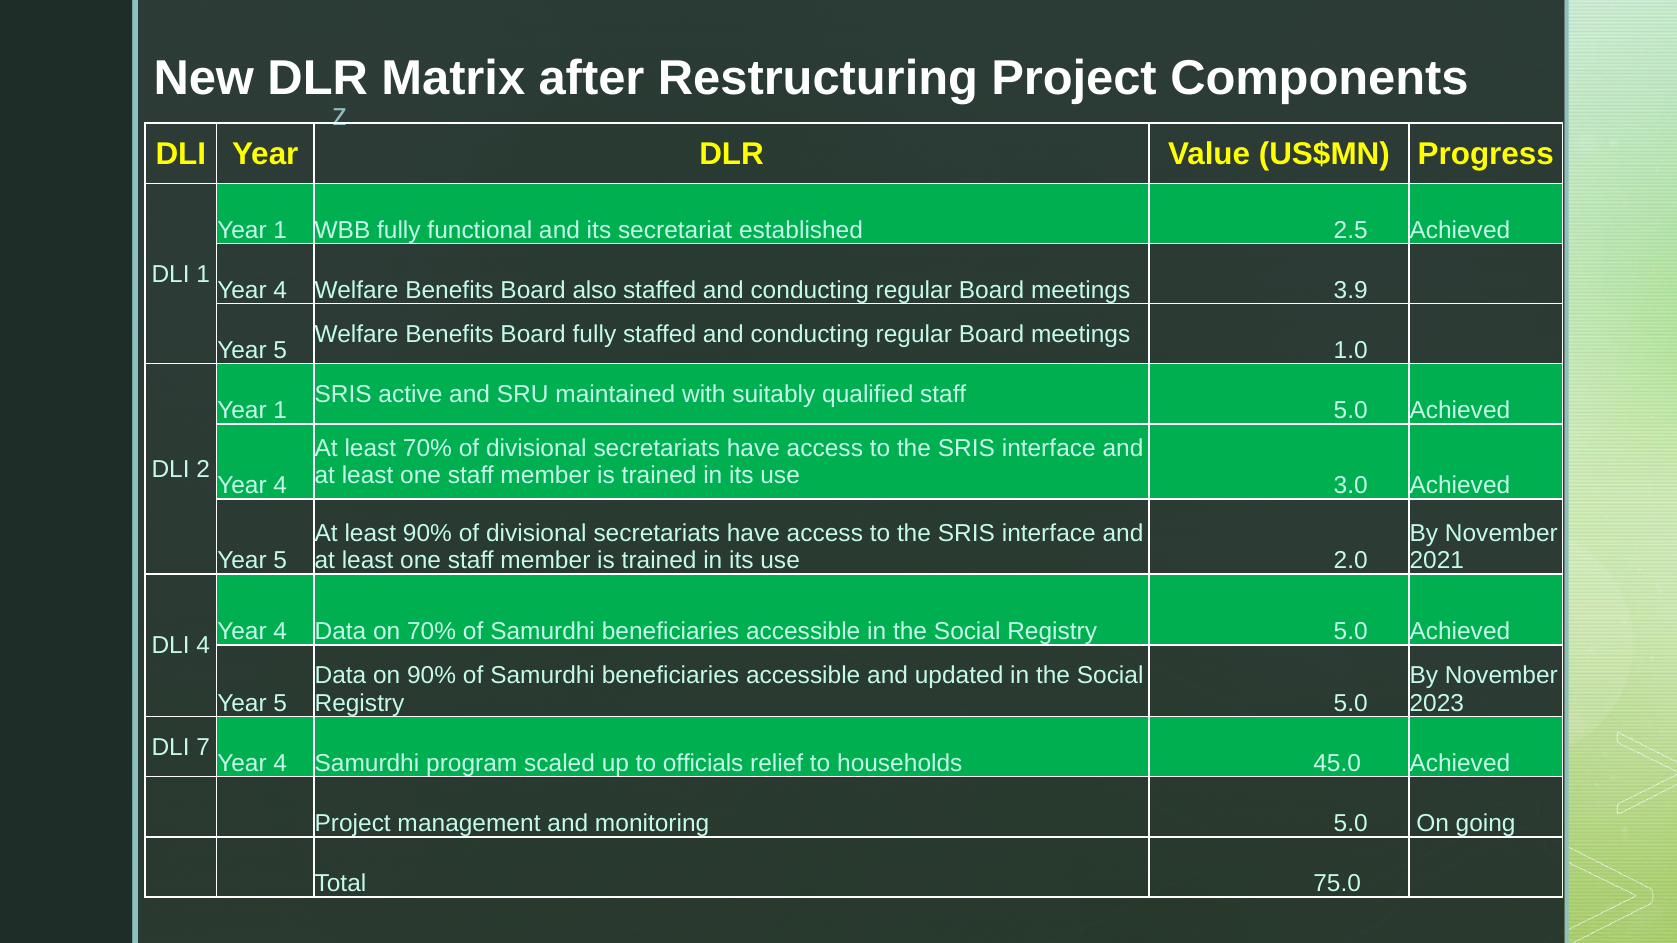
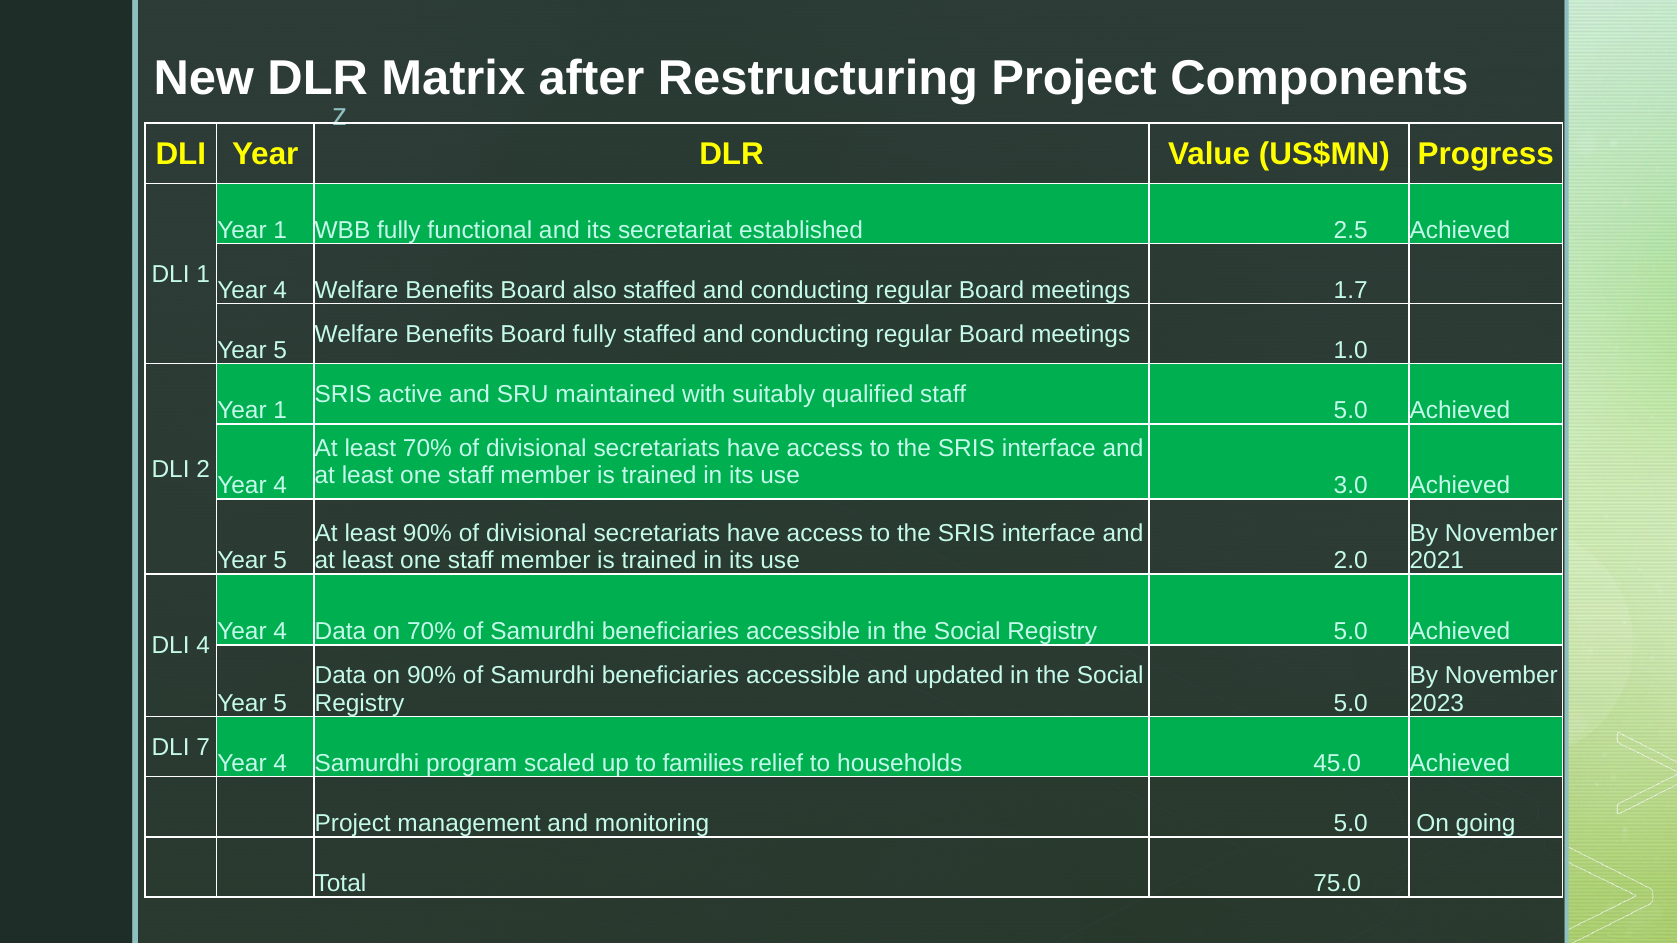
3.9: 3.9 -> 1.7 (1351, 290)
officials: officials -> families (703, 764)
